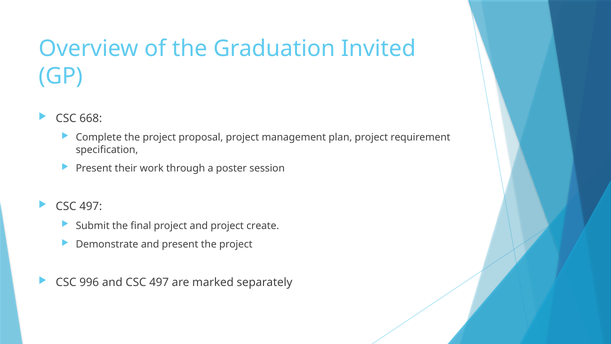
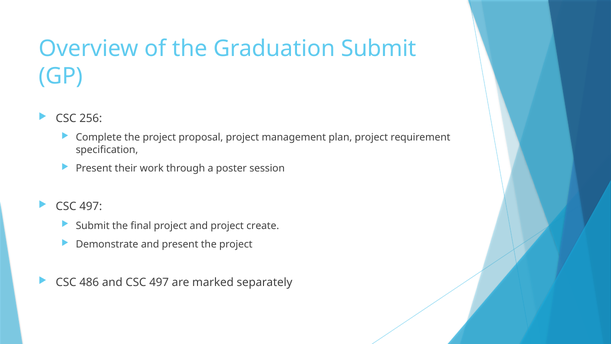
Graduation Invited: Invited -> Submit (379, 49)
668: 668 -> 256 (91, 118)
996: 996 -> 486 (89, 282)
